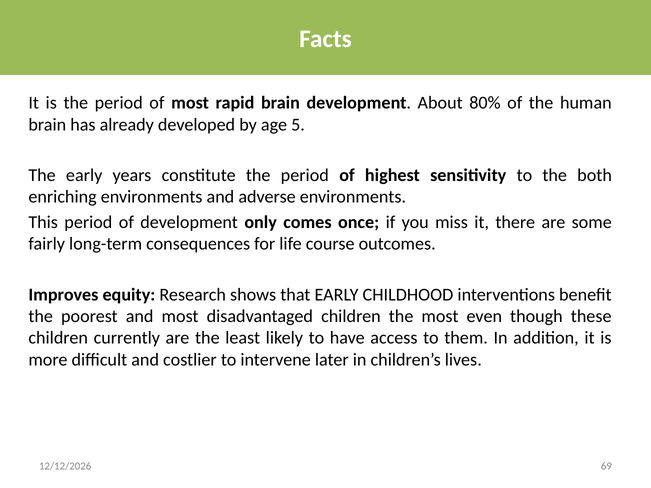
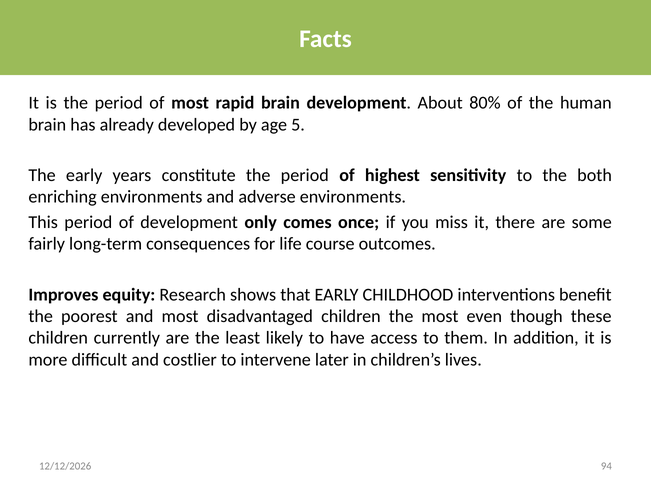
69: 69 -> 94 (606, 466)
